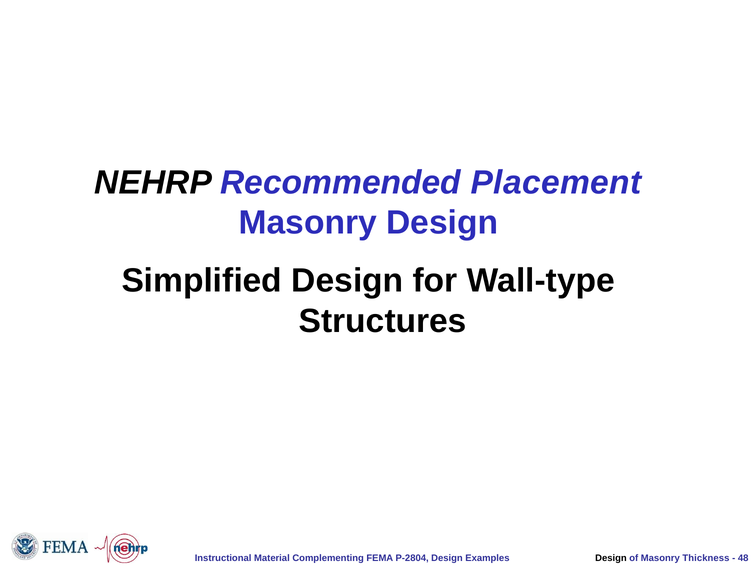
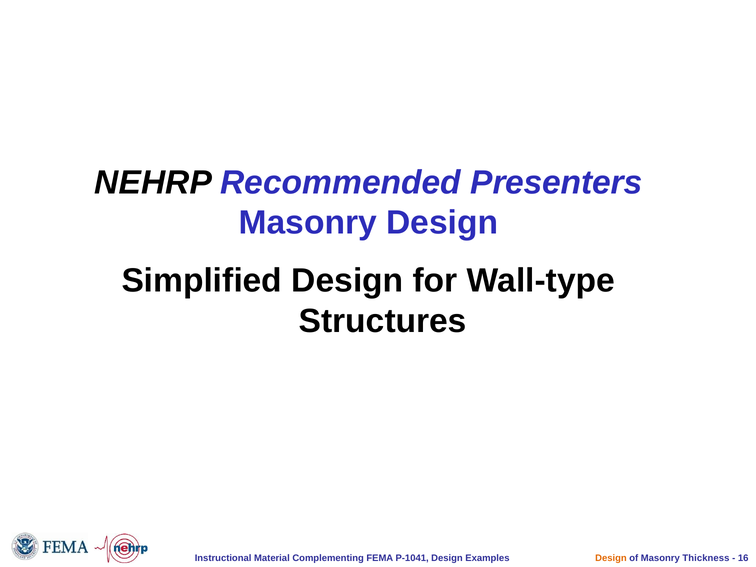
Placement: Placement -> Presenters (556, 182)
P-2804: P-2804 -> P-1041 (412, 558)
Design colour: black -> orange (611, 558)
48: 48 -> 16 (743, 558)
